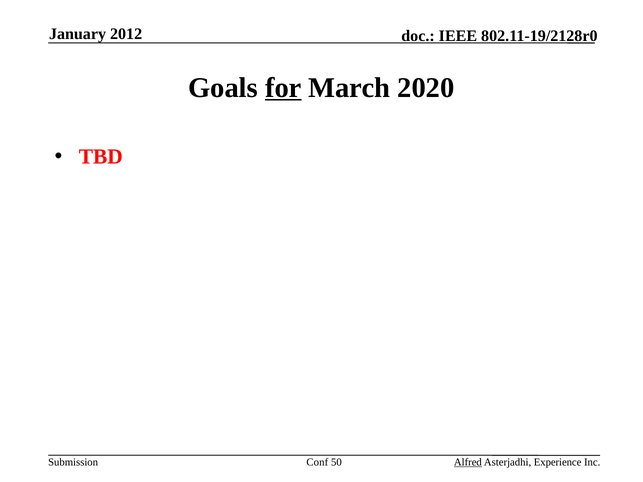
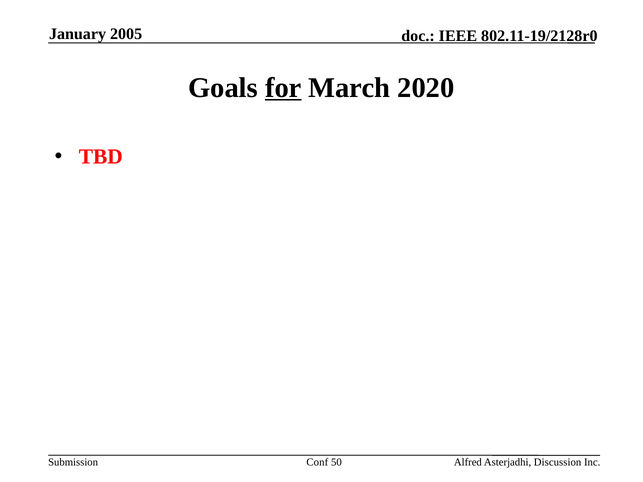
2012: 2012 -> 2005 (126, 34)
Alfred underline: present -> none (468, 463)
Experience: Experience -> Discussion (558, 463)
